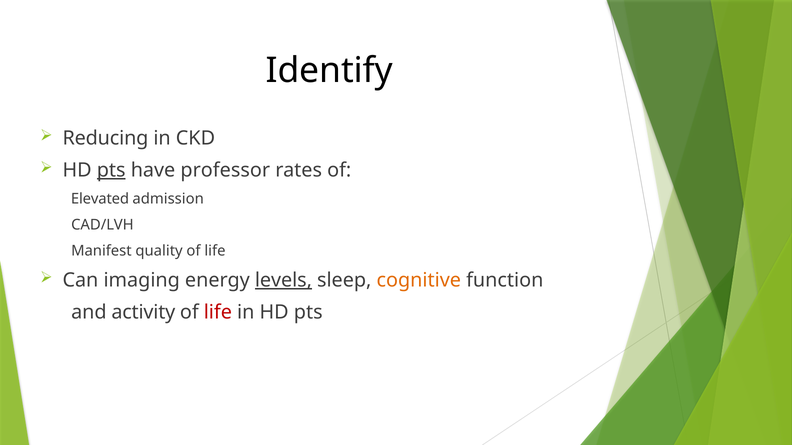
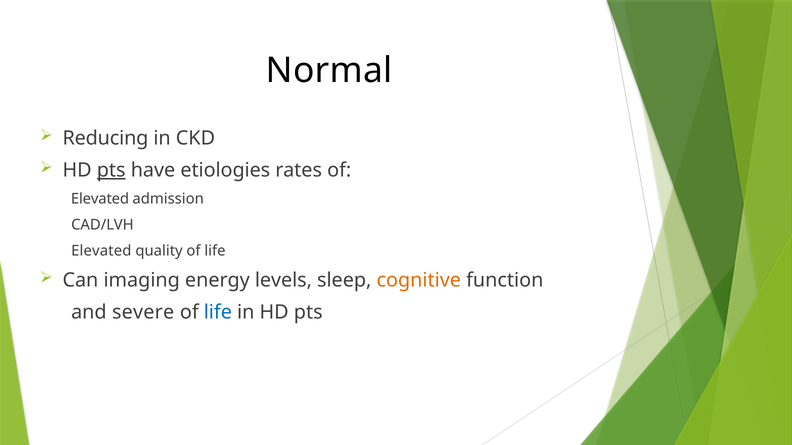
Identify: Identify -> Normal (329, 71)
professor: professor -> etiologies (225, 170)
Manifest: Manifest -> Elevated (101, 251)
levels underline: present -> none (283, 281)
activity: activity -> severe (143, 313)
life colour: red -> blue (218, 313)
